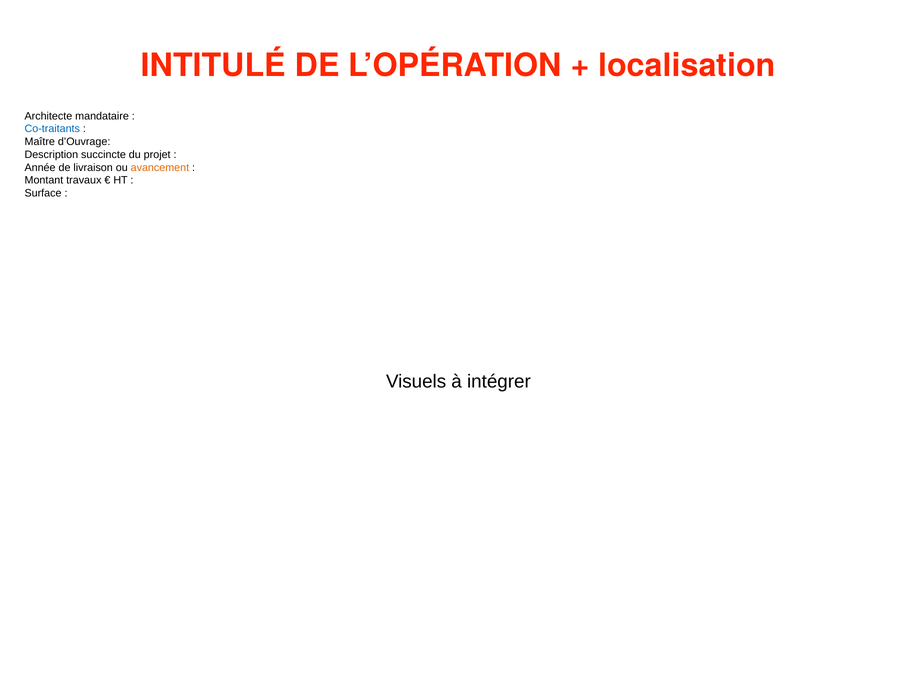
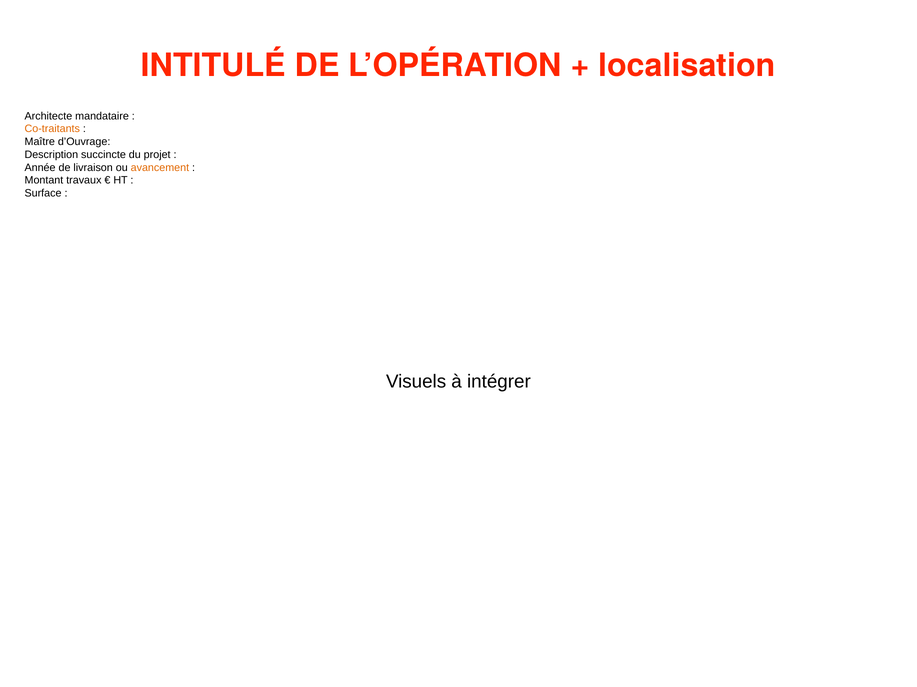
Co-traitants colour: blue -> orange (52, 129)
